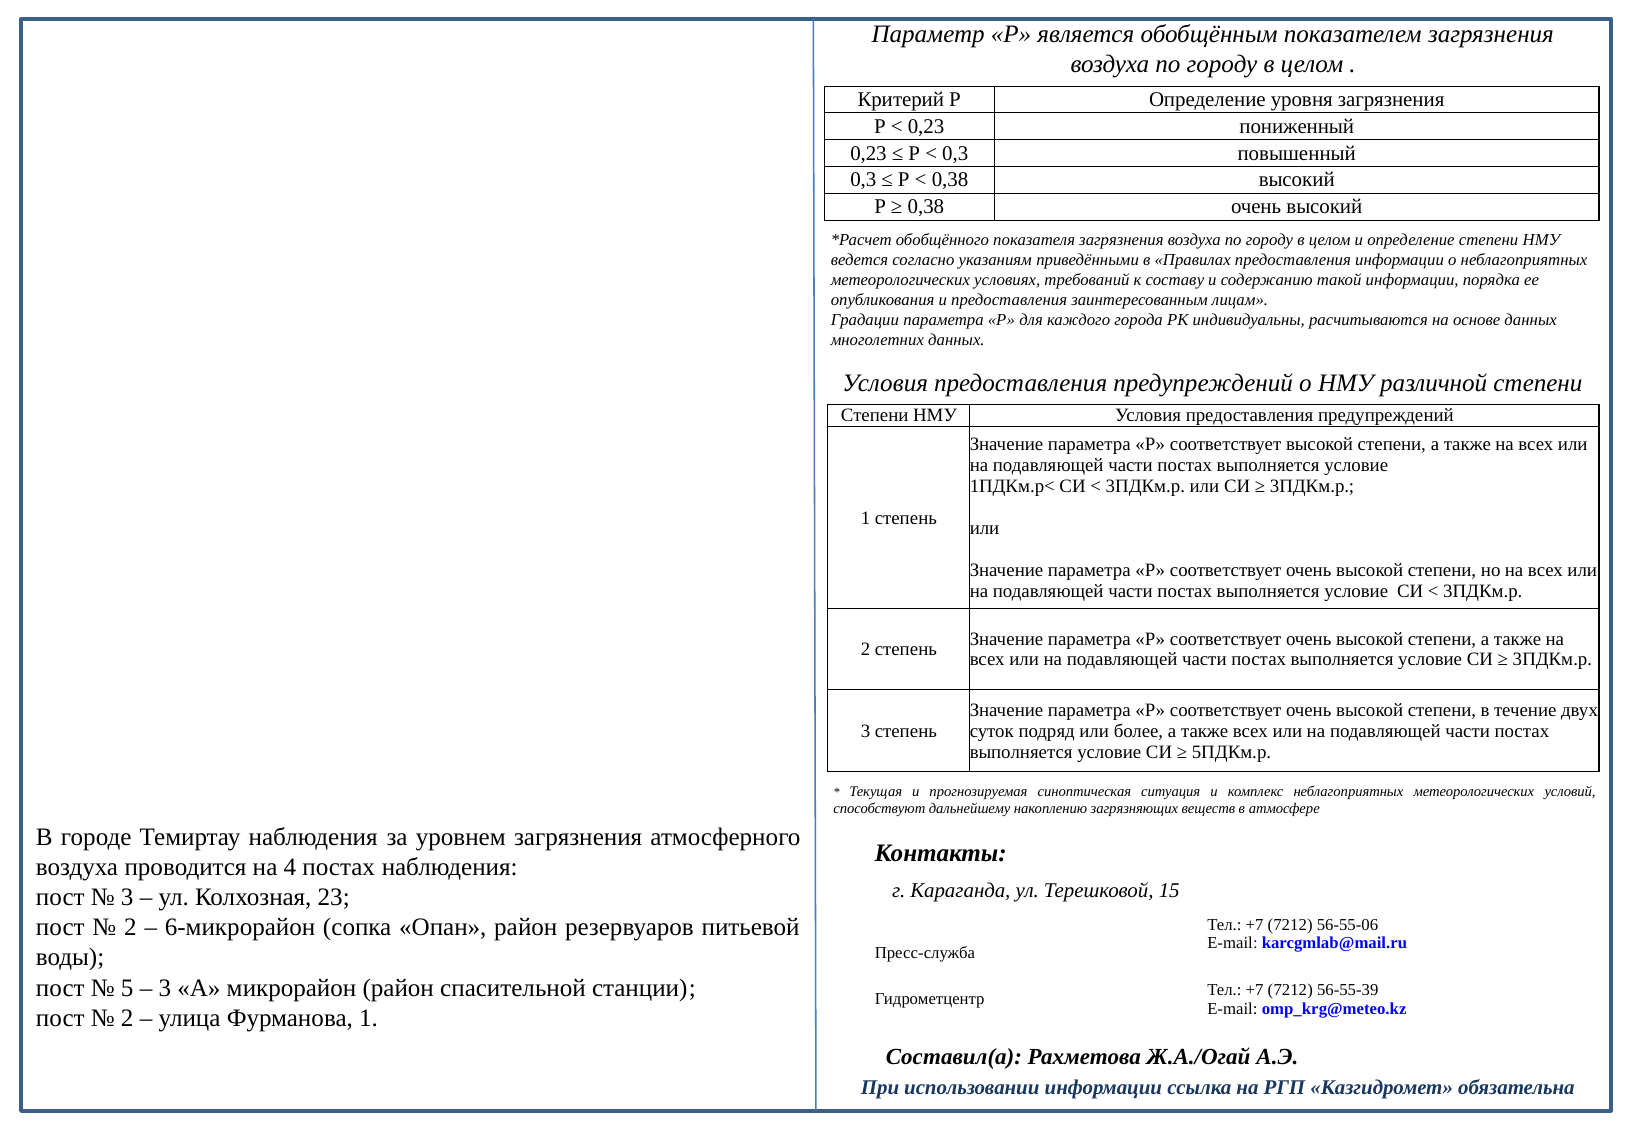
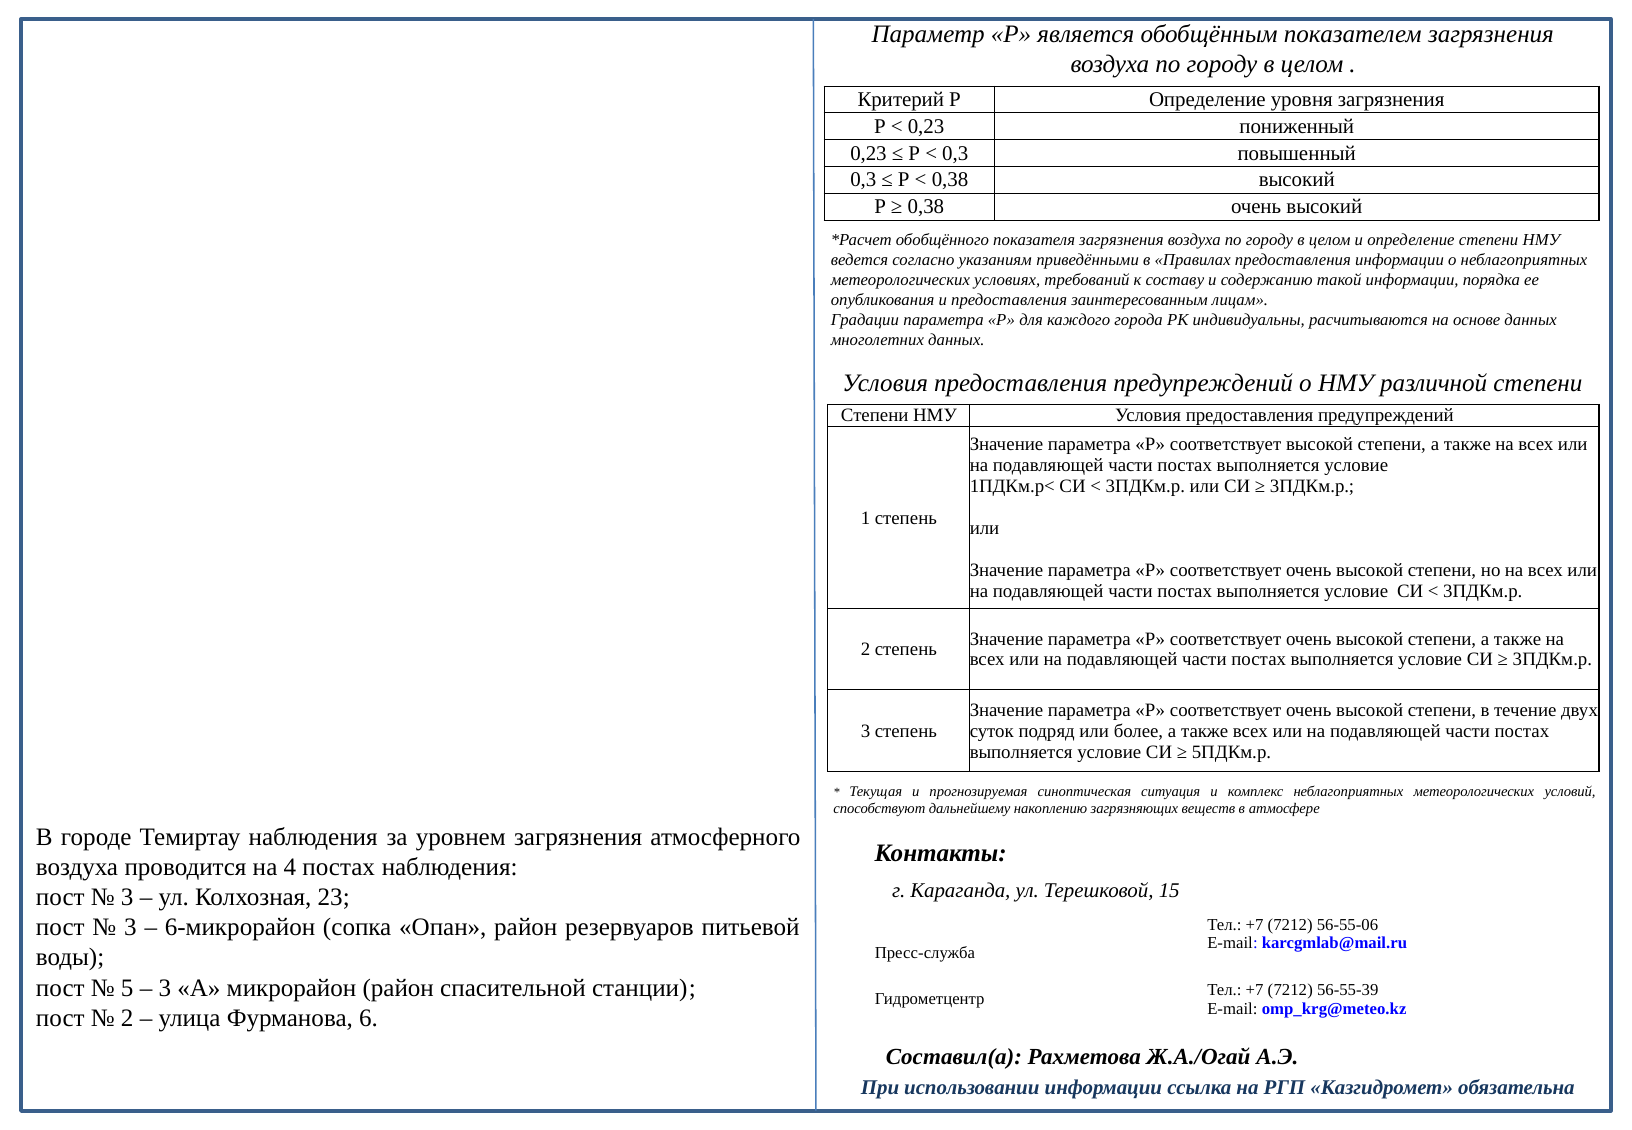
2: 2 -> 3 (130, 927)
Фурманова 1: 1 -> 6 (369, 1018)
